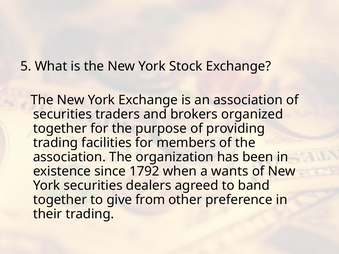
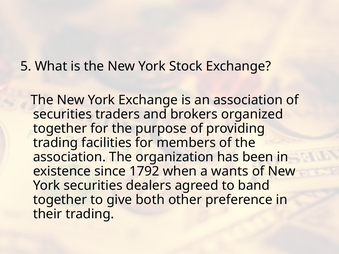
from: from -> both (150, 200)
